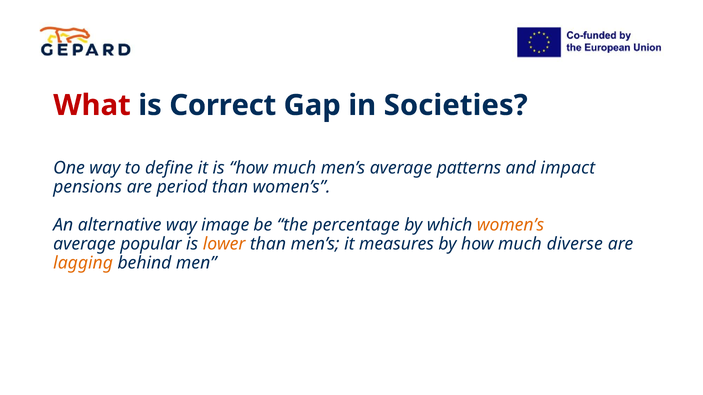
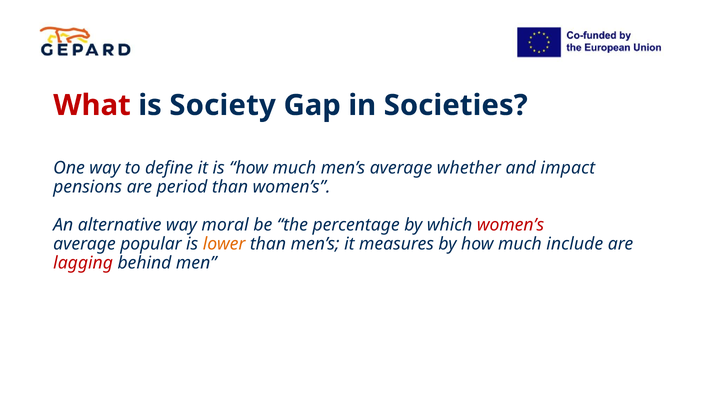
Correct: Correct -> Society (223, 105)
patterns: patterns -> whether (469, 168)
image: image -> moral (225, 225)
women’s colour: orange -> red (511, 225)
diverse: diverse -> include (575, 244)
lagging colour: orange -> red (83, 263)
